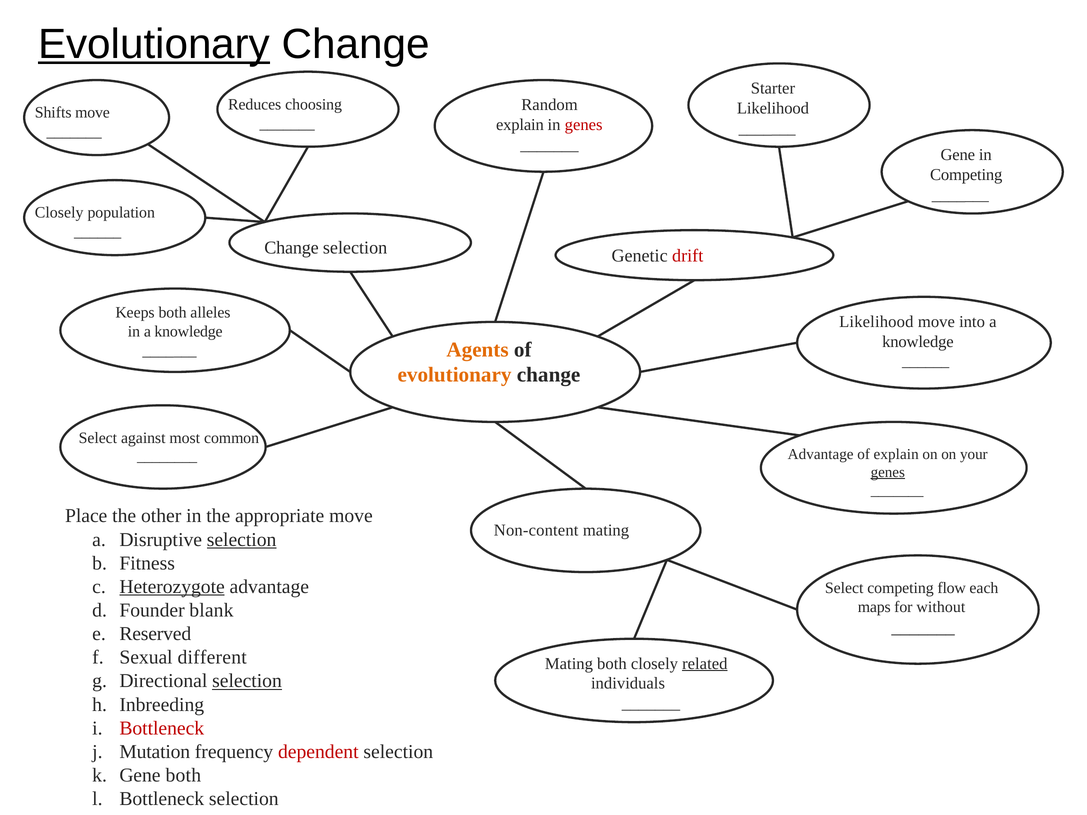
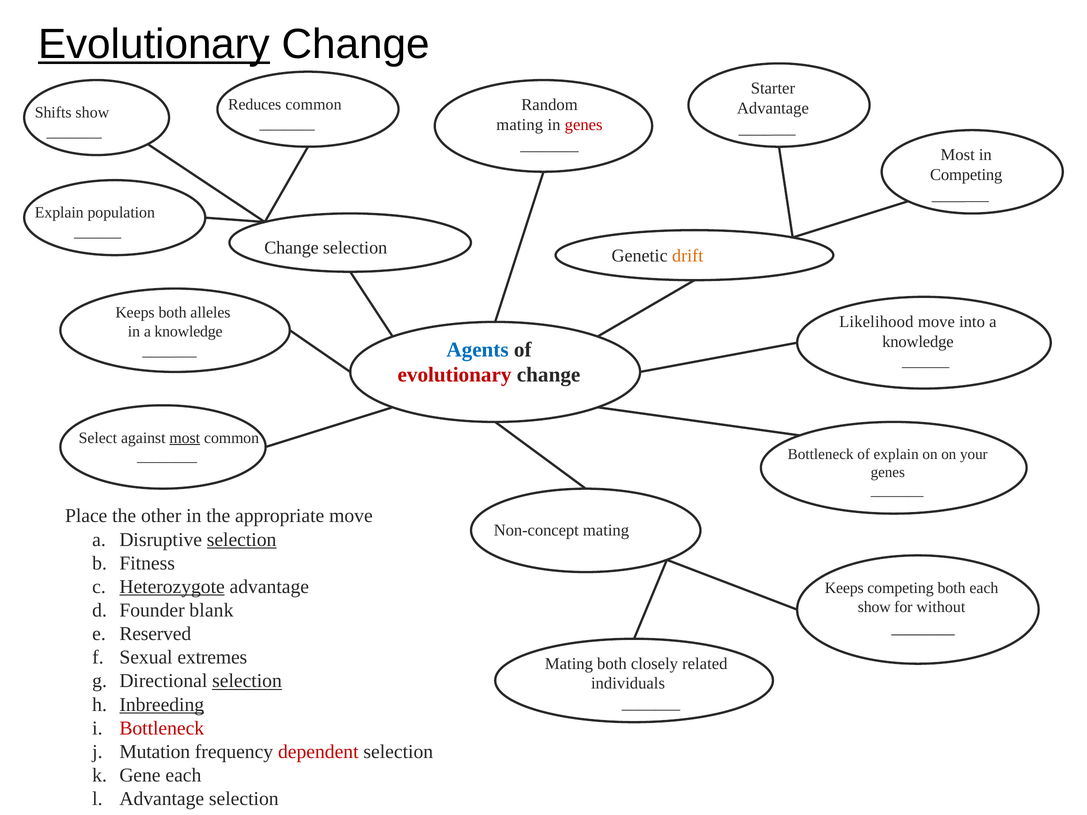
Reduces choosing: choosing -> common (314, 104)
Likelihood: Likelihood -> Advantage (773, 108)
Shifts move: move -> show (92, 113)
explain: explain -> mating (520, 125)
Gene: Gene -> Most (958, 155)
Closely: Closely -> Explain (59, 213)
drift colour: red -> orange (688, 256)
Agents colour: orange -> blue (478, 350)
evolutionary colour: orange -> red (455, 375)
most underline: none -> present (185, 438)
Advantage: Advantage -> Bottleneck (821, 454)
genes underline: present -> none (888, 472)
Non-content: Non-content -> Non-concept (536, 530)
Select: Select -> Keeps (844, 588)
competing flow: flow -> both (952, 588)
maps: maps -> show (874, 607)
different: different -> extremes (212, 658)
related underline: present -> none (705, 664)
Inbreeding underline: none -> present (162, 705)
Gene both: both -> each (183, 776)
Bottleneck: Bottleneck -> Advantage (162, 799)
